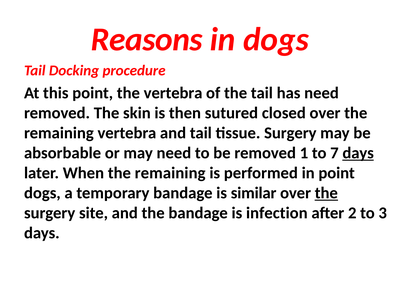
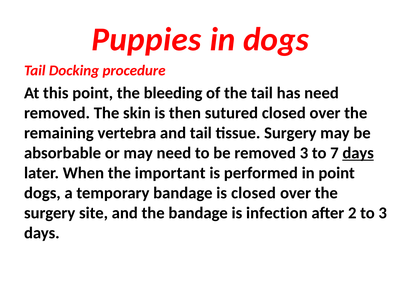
Reasons: Reasons -> Puppies (146, 39)
the vertebra: vertebra -> bleeding (173, 93)
removed 1: 1 -> 3 (304, 153)
When the remaining: remaining -> important (170, 173)
is similar: similar -> closed (253, 193)
the underline: present -> none (326, 193)
